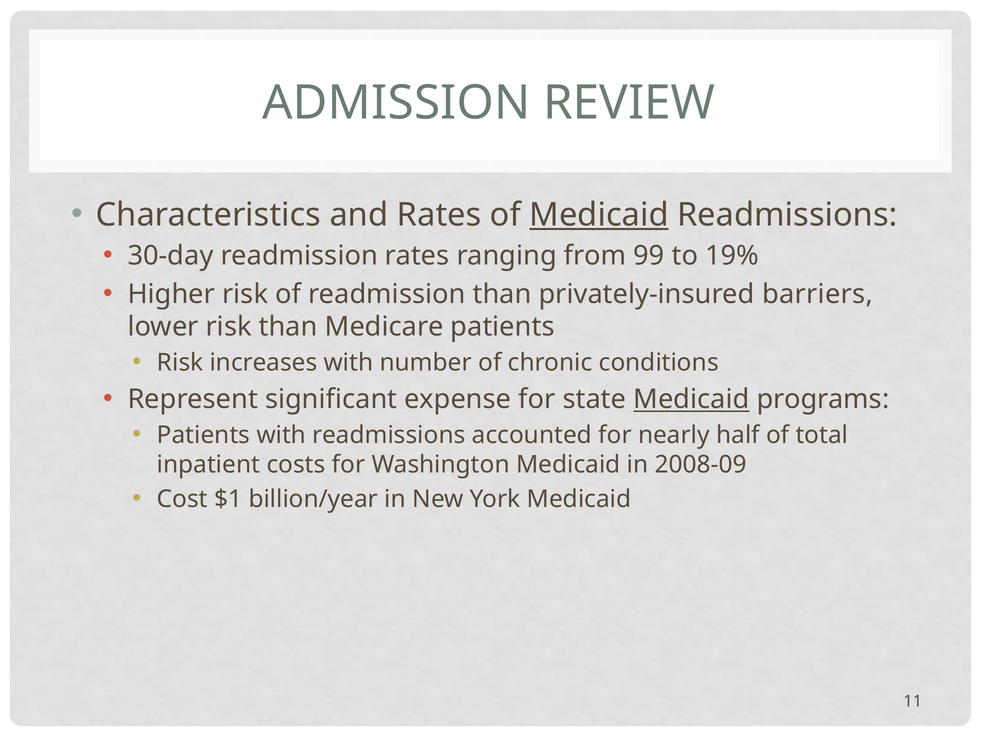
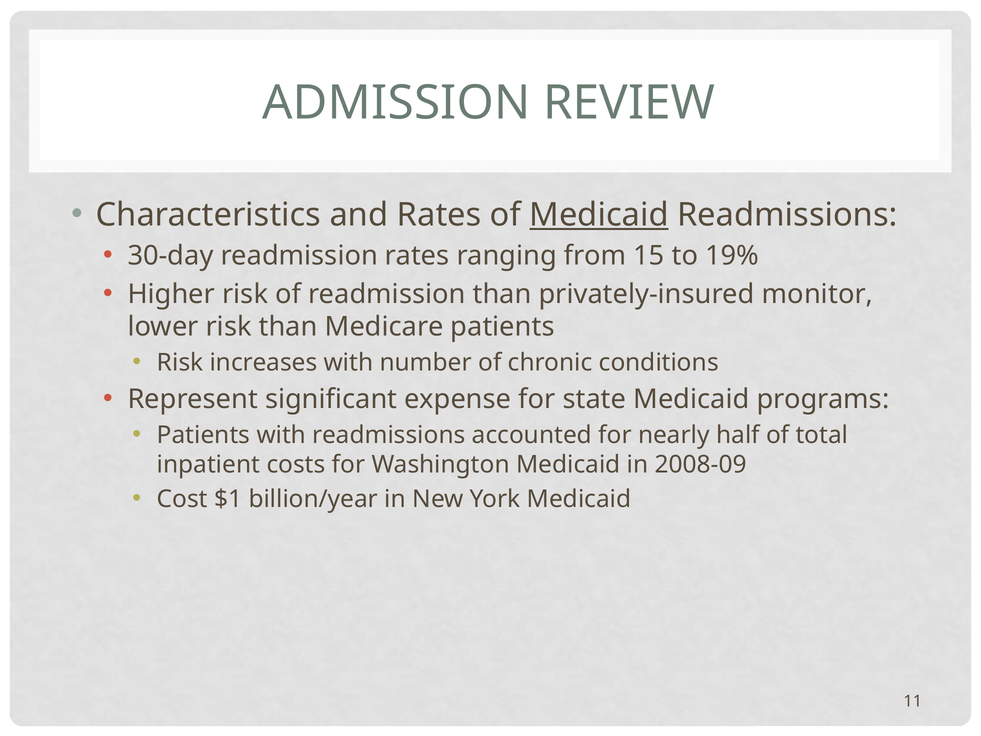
99: 99 -> 15 (649, 256)
barriers: barriers -> monitor (818, 294)
Medicaid underline: present -> none (691, 399)
